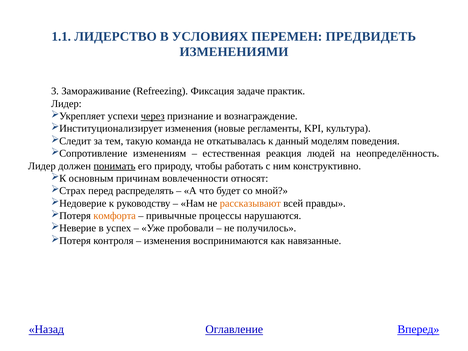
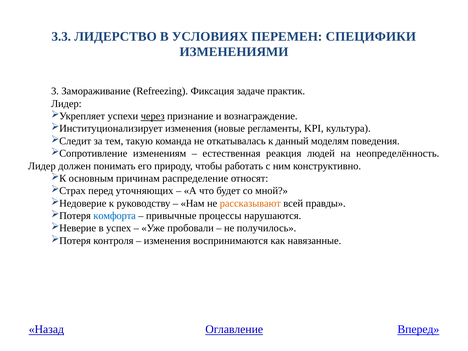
1.1: 1.1 -> 3.3 (61, 36)
ПРЕДВИДЕТЬ: ПРЕДВИДЕТЬ -> СПЕЦИФИКИ (371, 36)
понимать underline: present -> none (114, 166)
вовлеченности: вовлеченности -> распределение (195, 178)
распределять: распределять -> уточняющих (145, 191)
комфорта colour: orange -> blue (115, 216)
